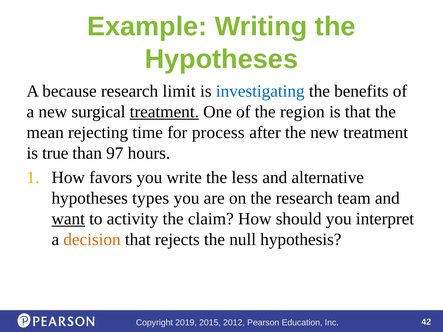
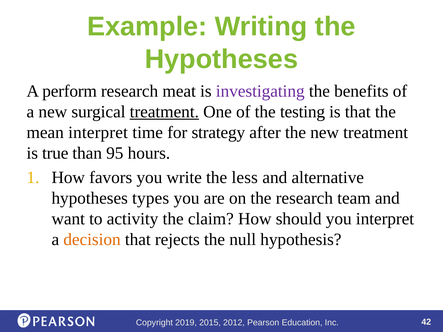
because: because -> perform (70, 91)
limit: limit -> meat (179, 91)
investigating colour: blue -> purple (260, 91)
region: region -> testing (303, 112)
mean rejecting: rejecting -> interpret (98, 133)
process: process -> strategy (218, 133)
97: 97 -> 95 (115, 153)
want underline: present -> none (68, 219)
